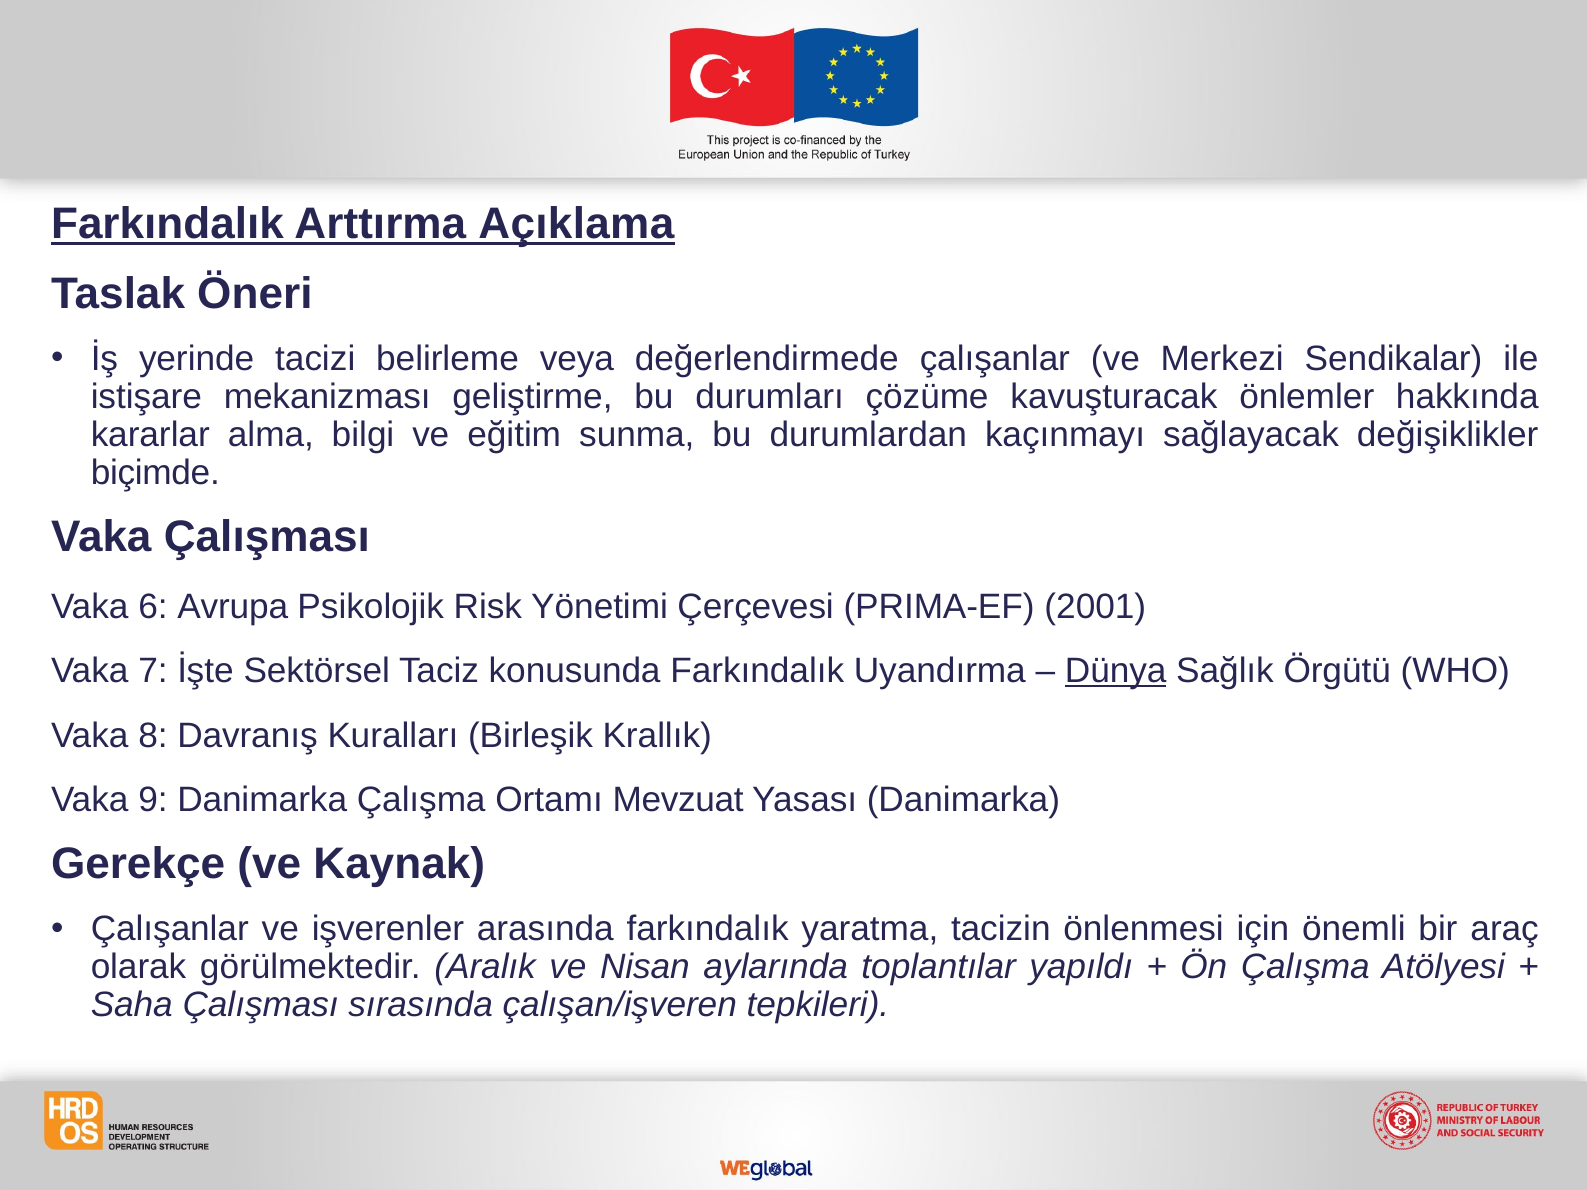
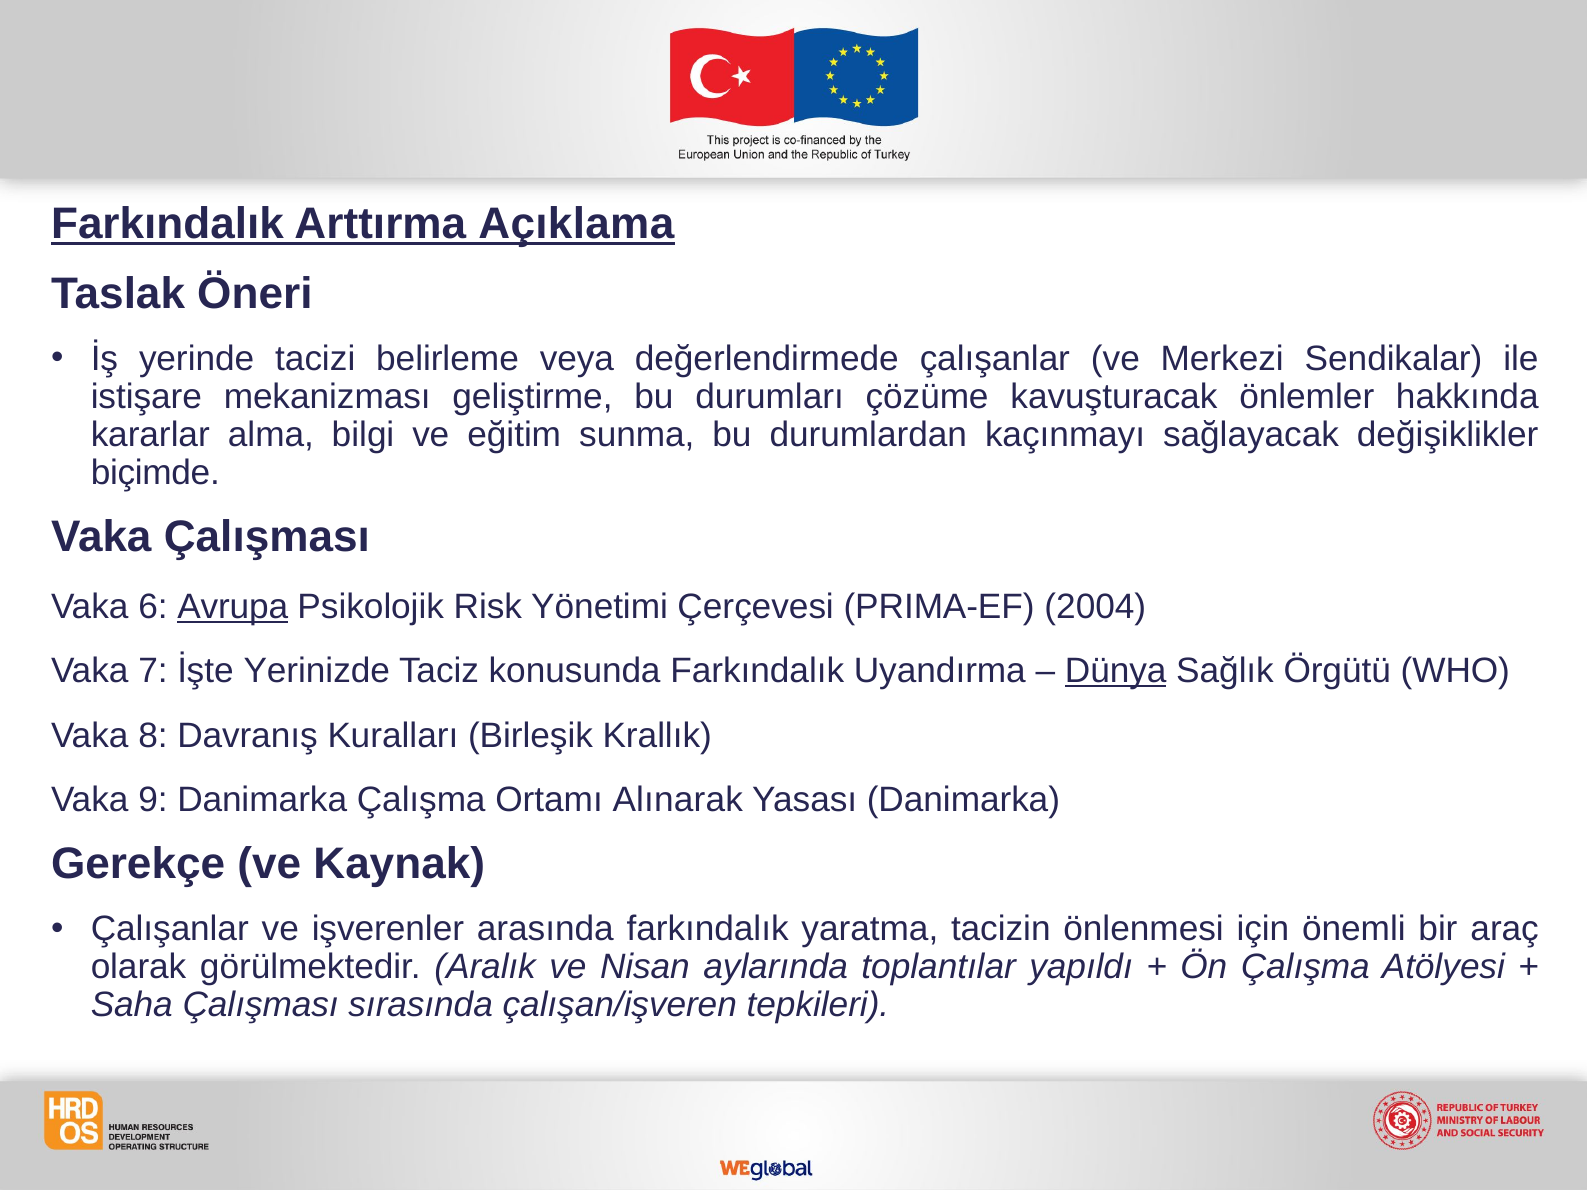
Avrupa underline: none -> present (233, 607)
2001: 2001 -> 2004 (1095, 607)
Sektörsel: Sektörsel -> Yerinizde (317, 671)
Mevzuat: Mevzuat -> Alınarak (678, 800)
